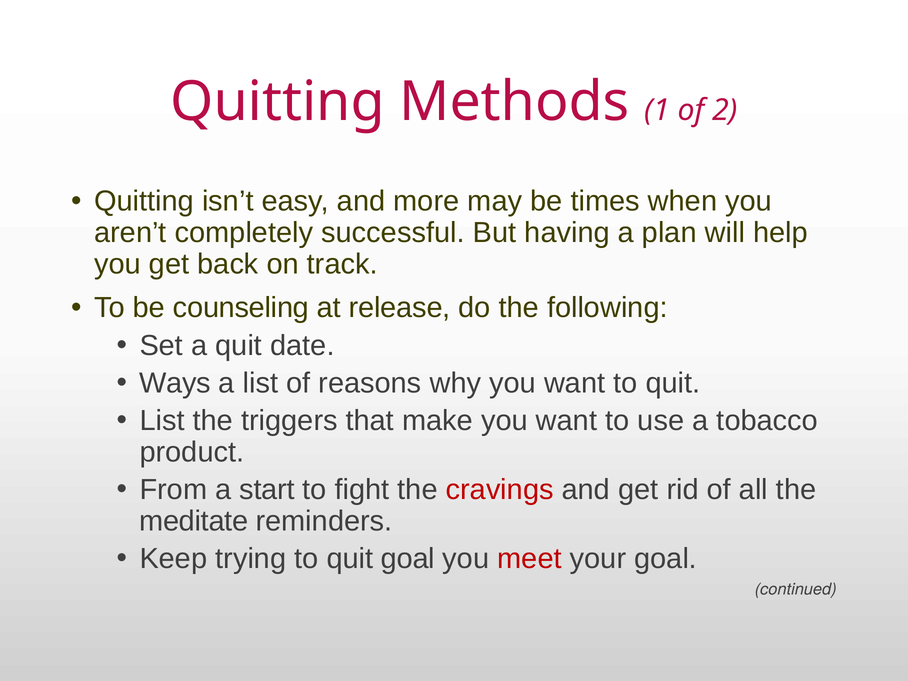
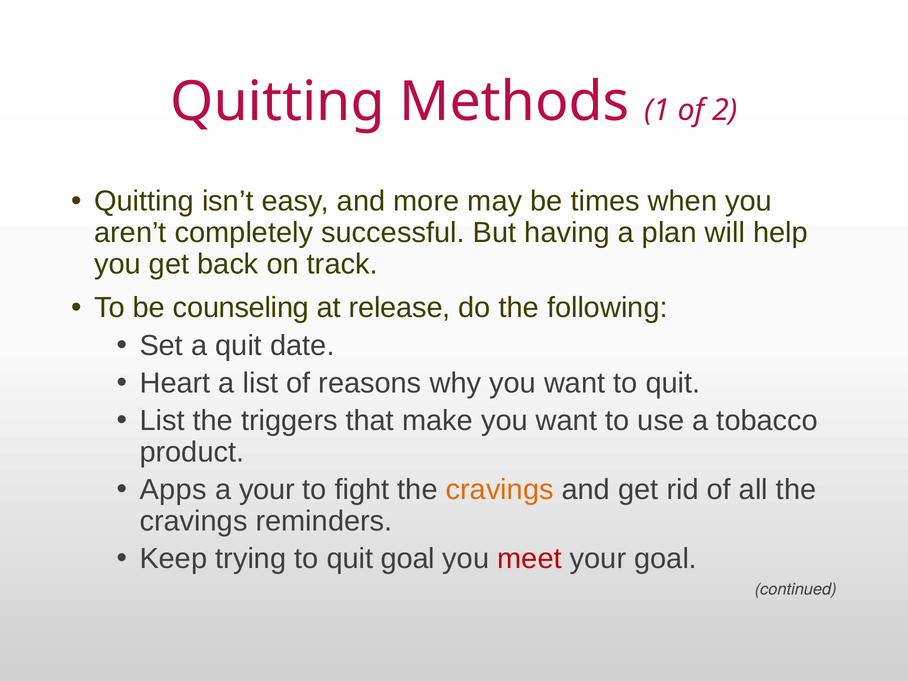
Ways: Ways -> Heart (175, 383)
From: From -> Apps (173, 490)
a start: start -> your (267, 490)
cravings colour: red -> orange (500, 490)
meditate: meditate -> cravings (194, 521)
